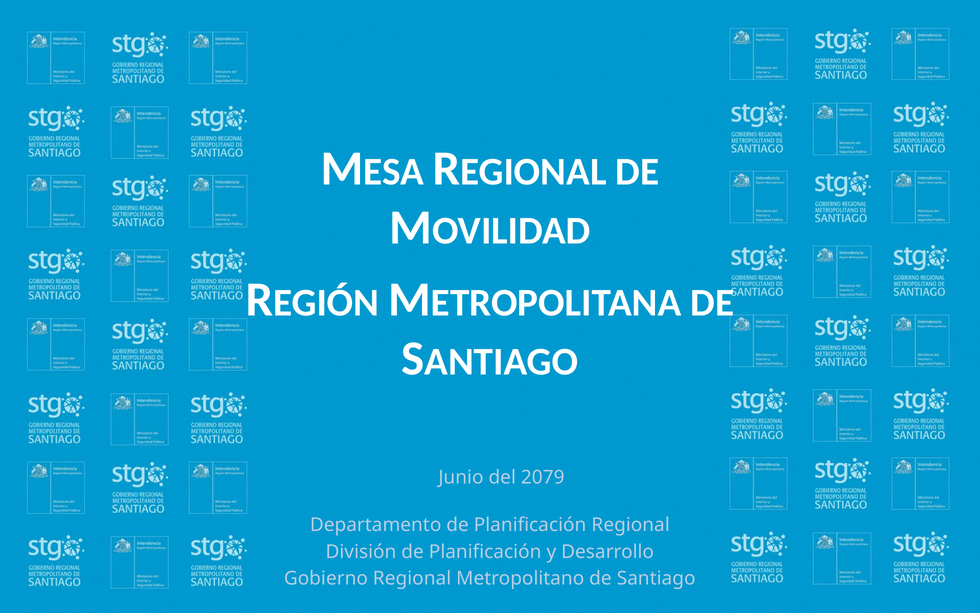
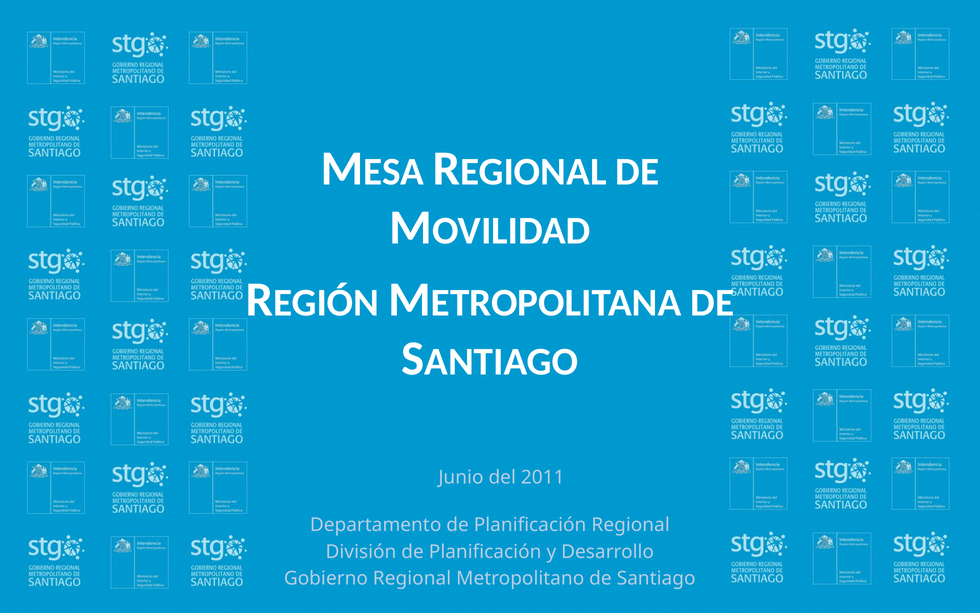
2079: 2079 -> 2011 (543, 477)
